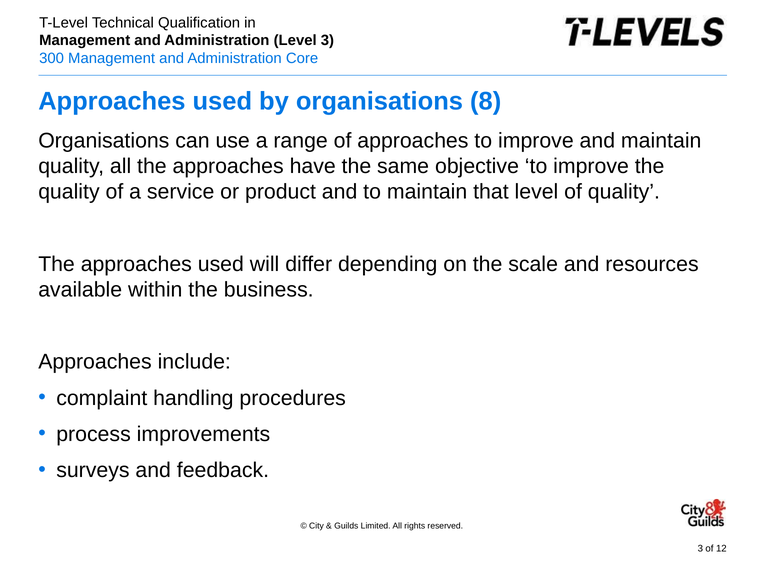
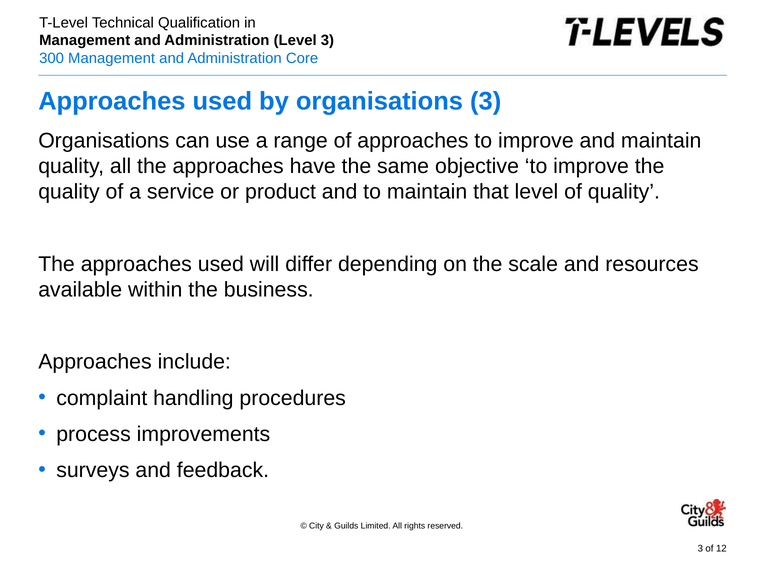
organisations 8: 8 -> 3 (486, 101)
